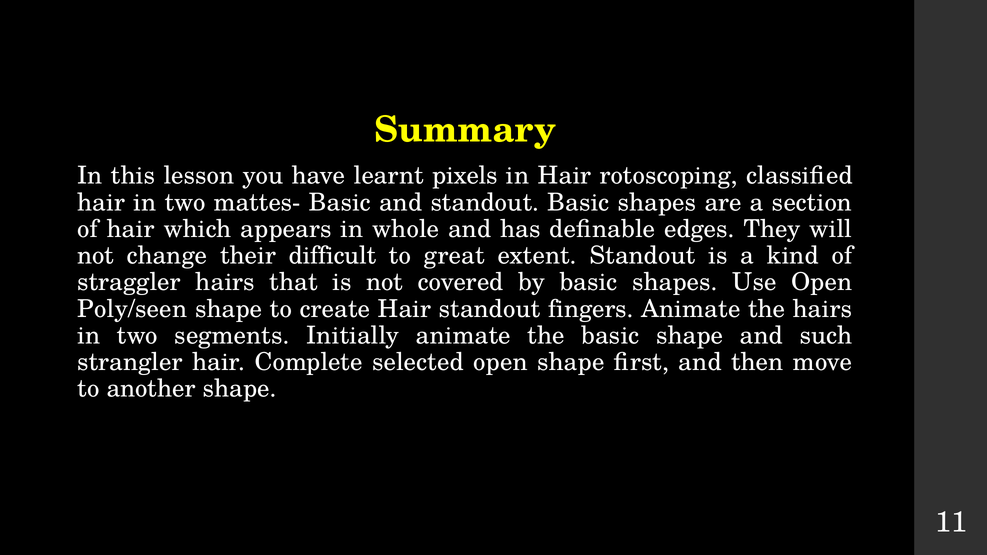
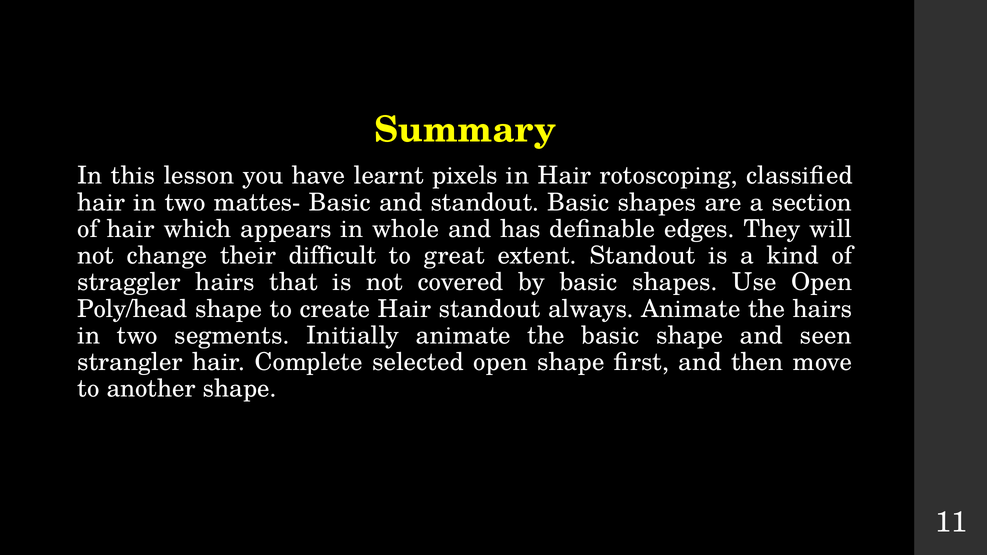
Poly/seen: Poly/seen -> Poly/head (132, 309)
fingers: fingers -> always (591, 309)
such: such -> seen (826, 336)
